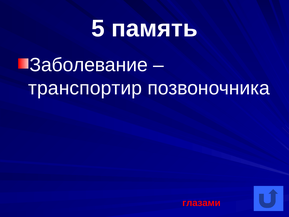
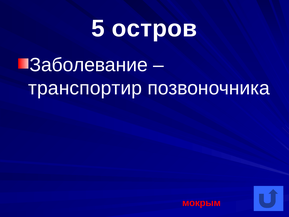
память: память -> остров (154, 29)
глазами: глазами -> мокрым (201, 203)
